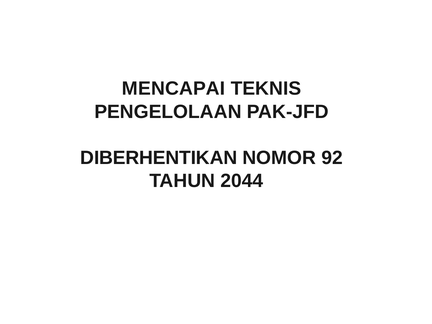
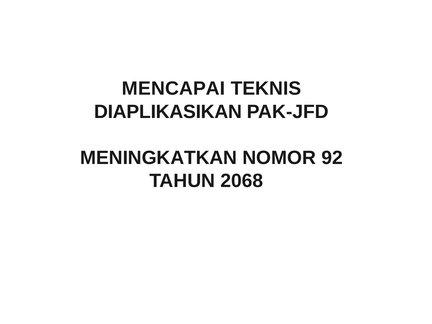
PENGELOLAAN: PENGELOLAAN -> DIAPLIKASIKAN (168, 112)
DIBERHENTIKAN: DIBERHENTIKAN -> MENINGKATKAN (159, 158)
2044: 2044 -> 2068 (242, 181)
